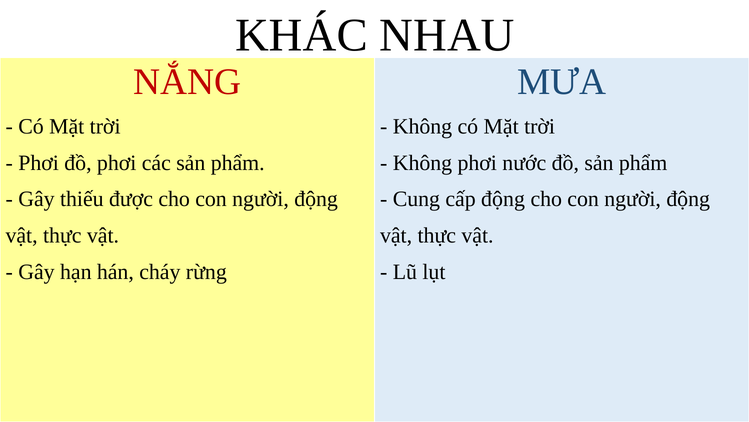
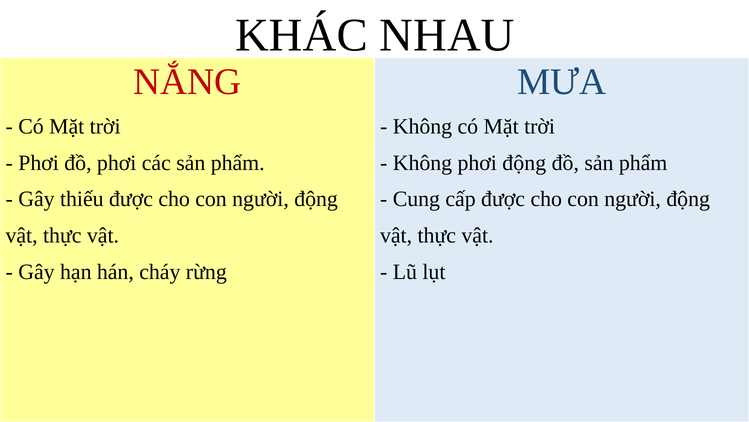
phơi nước: nước -> động (524, 163)
cấp động: động -> được (503, 199)
